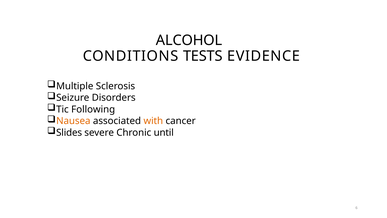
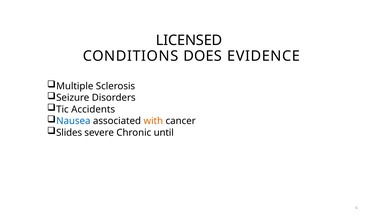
ALCOHOL: ALCOHOL -> LICENSED (189, 40)
TESTS: TESTS -> DOES (203, 56)
Following: Following -> Accidents (93, 109)
Nausea colour: orange -> blue (73, 121)
